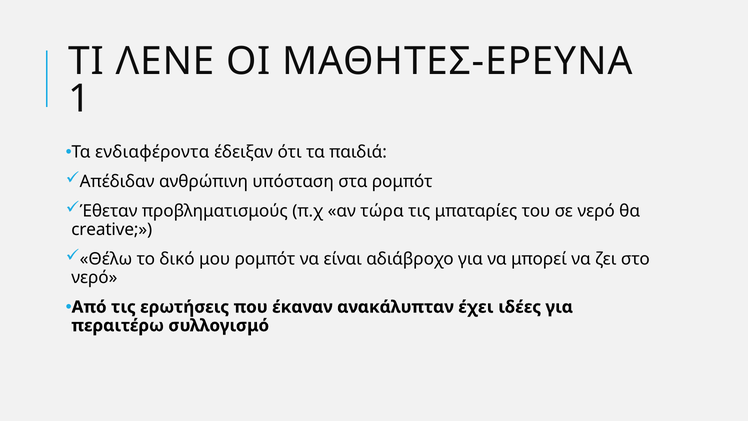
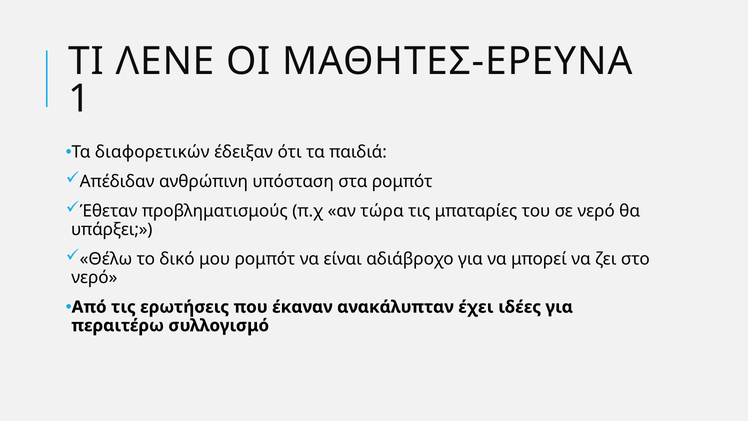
ενδιαφέροντα: ενδιαφέροντα -> διαφορετικών (152, 152)
creative: creative -> υπάρξει (112, 230)
